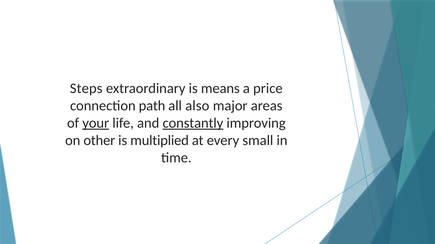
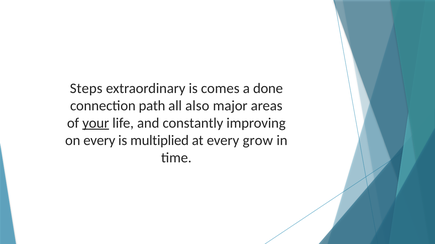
means: means -> comes (220, 89)
price: price -> done (268, 89)
constantly underline: present -> none (193, 123)
on other: other -> every (99, 141)
small: small -> grow (258, 141)
